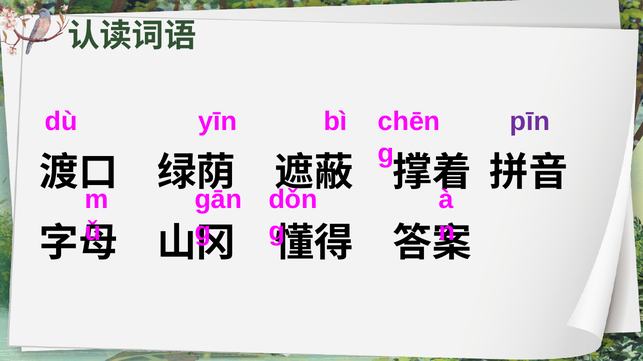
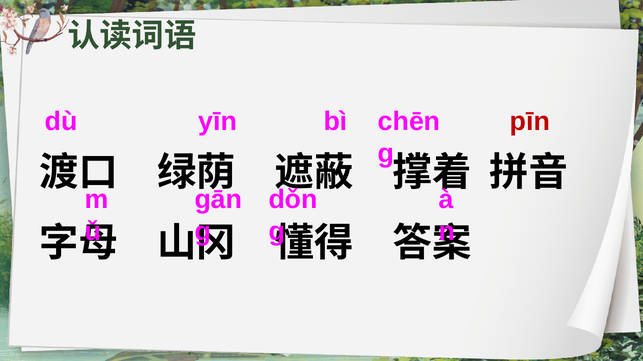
pīn colour: purple -> red (530, 122)
